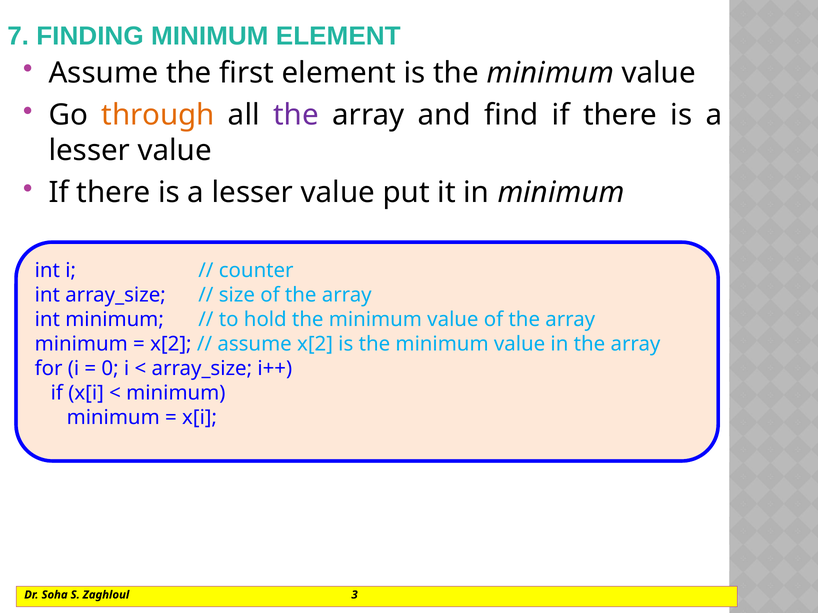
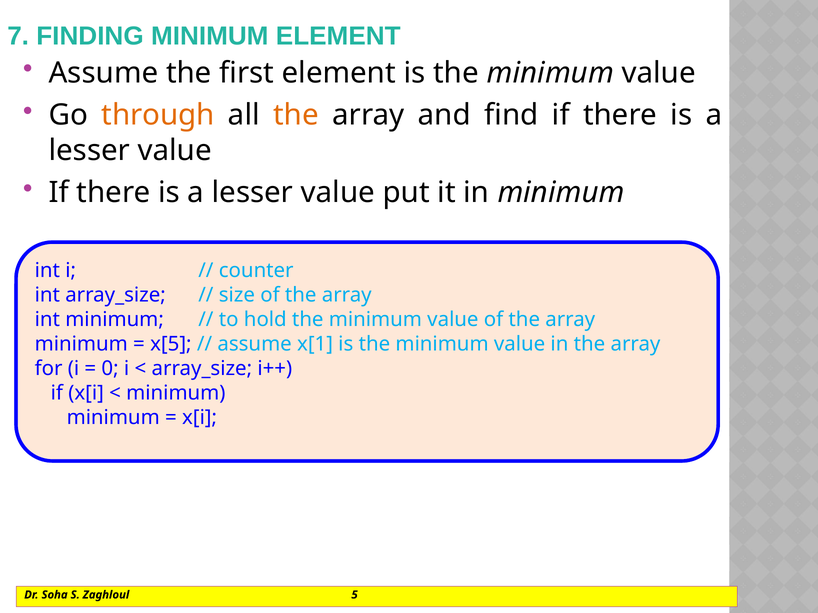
the colour: purple -> orange (296, 115)
x[2: x[2 -> x[5 (171, 344)
assume x[2: x[2 -> x[1 (315, 344)
3: 3 -> 5 (355, 595)
